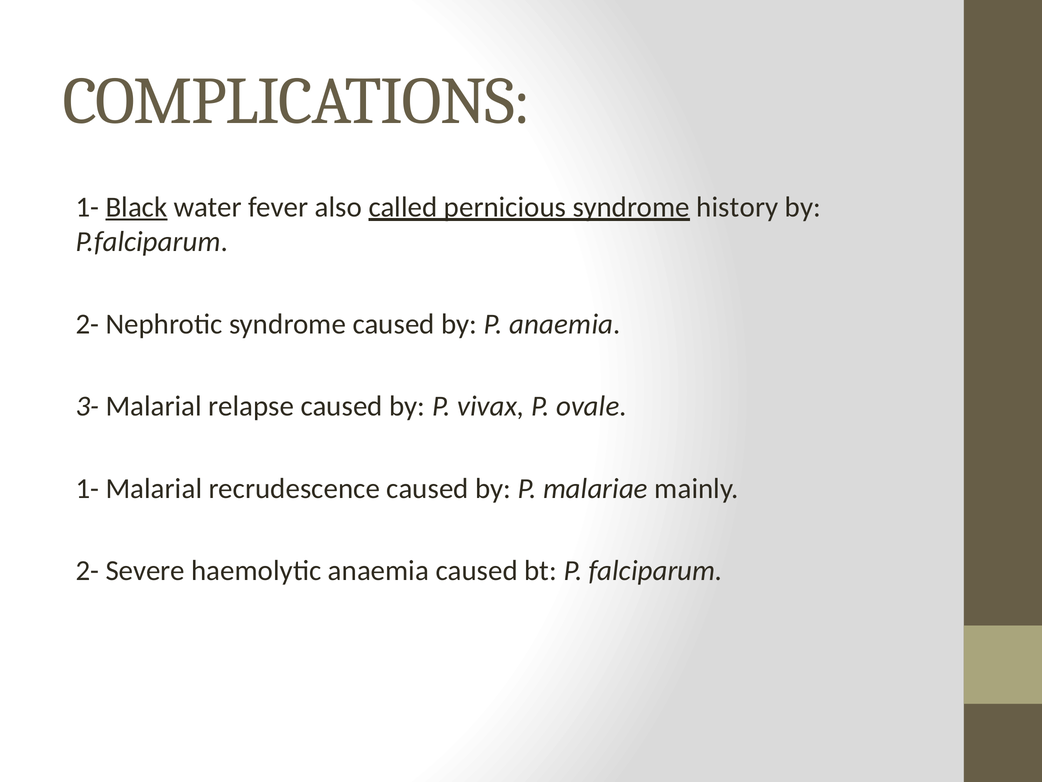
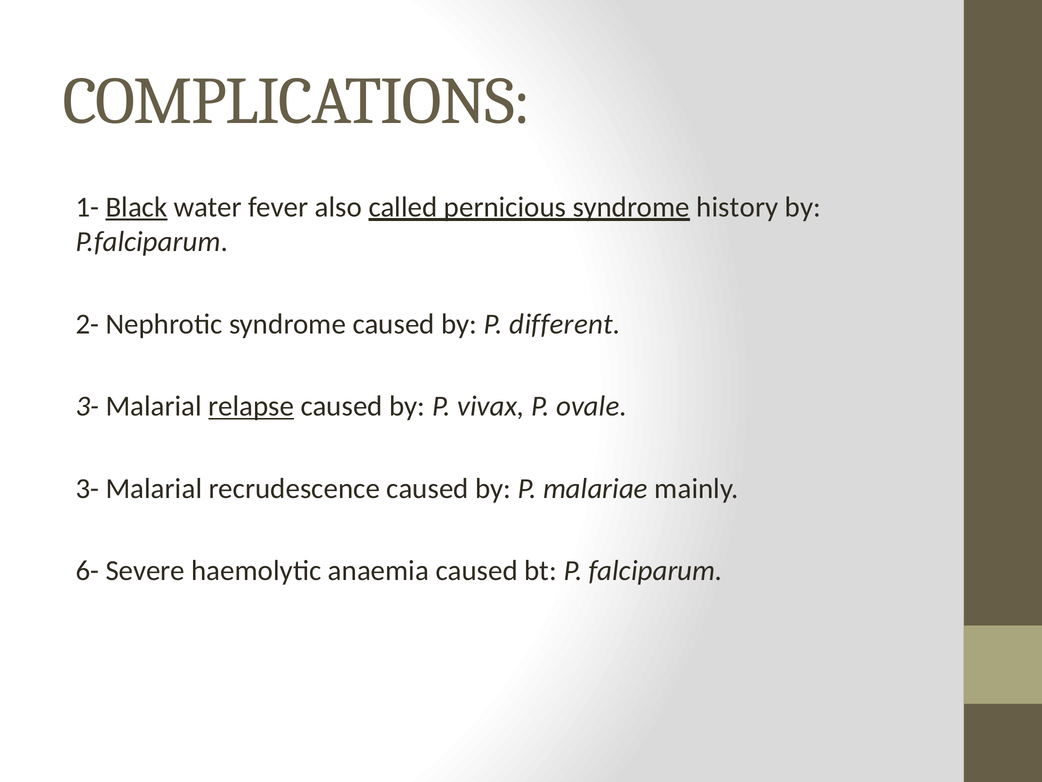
P anaemia: anaemia -> different (565, 324)
relapse underline: none -> present (251, 406)
1-: 1- -> 3- (87, 488)
2-: 2- -> 6- (87, 571)
